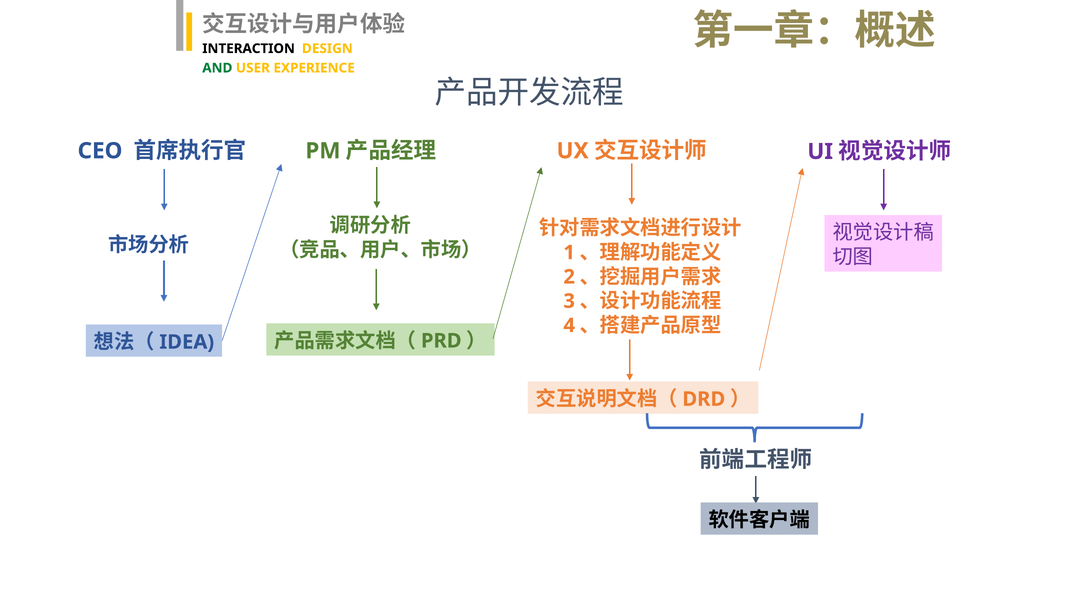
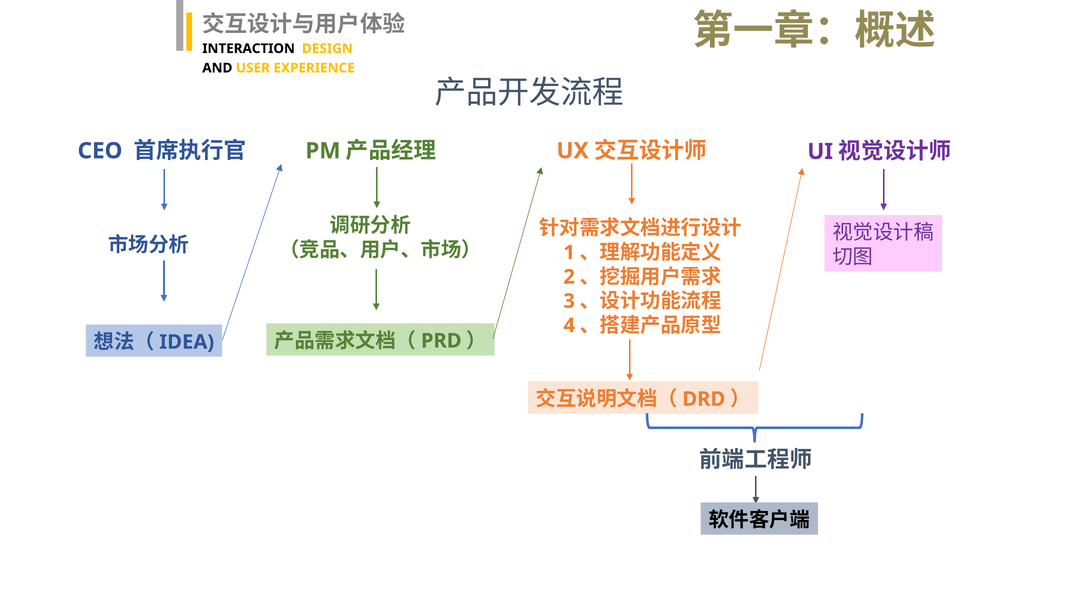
AND colour: green -> black (217, 68)
